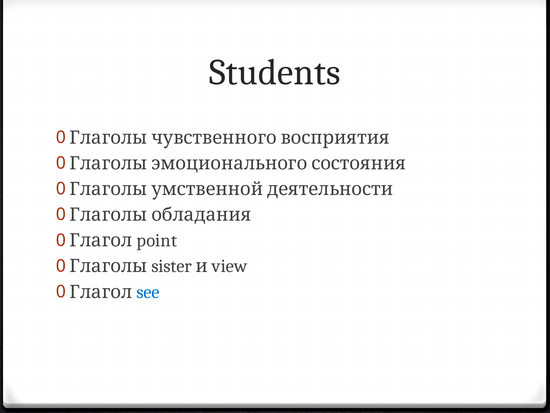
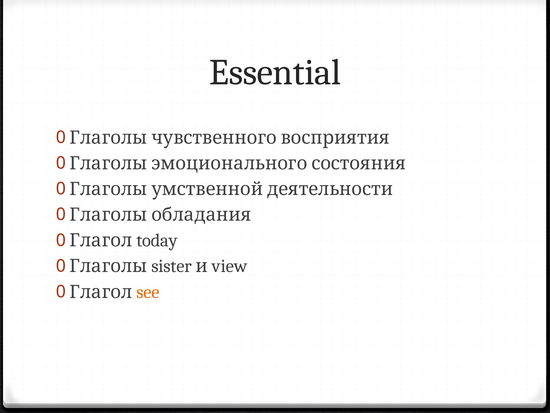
Students: Students -> Essential (275, 72)
point: point -> today (157, 240)
see colour: blue -> orange (148, 292)
